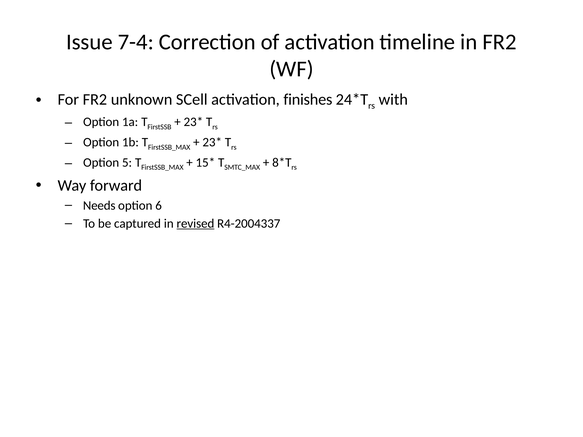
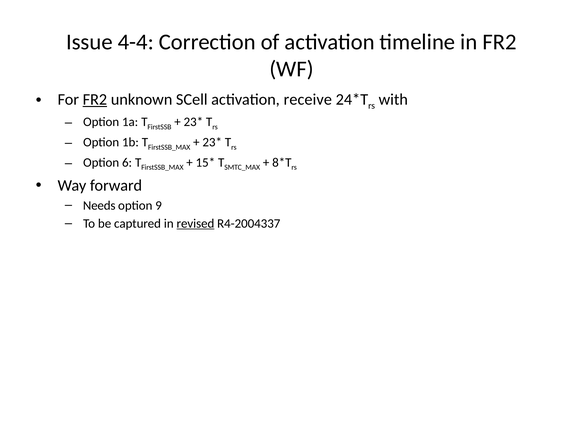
7-4: 7-4 -> 4-4 (136, 42)
FR2 underline: none -> present (95, 100)
finishes: finishes -> receive (308, 100)
5: 5 -> 6 (127, 163)
6: 6 -> 9 (159, 206)
